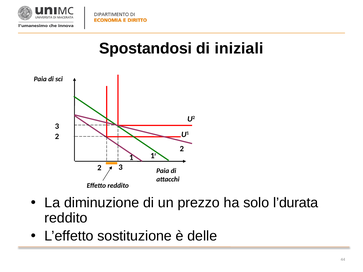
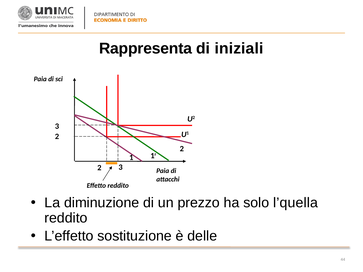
Spostandosi: Spostandosi -> Rappresenta (146, 48)
l’durata: l’durata -> l’quella (296, 203)
